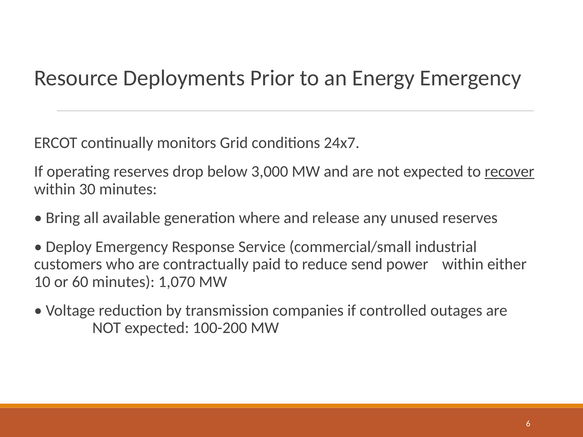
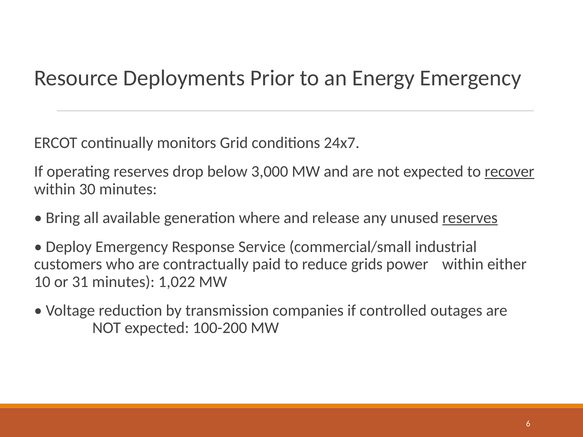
reserves underline: none -> present (470, 218)
send: send -> grids (367, 264)
60: 60 -> 31 (80, 282)
1,070: 1,070 -> 1,022 (177, 282)
